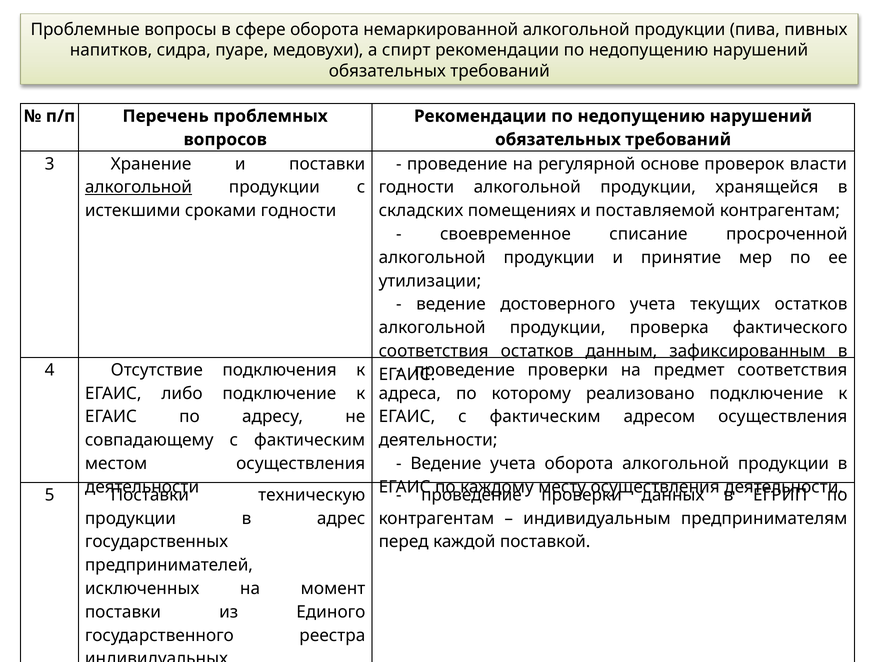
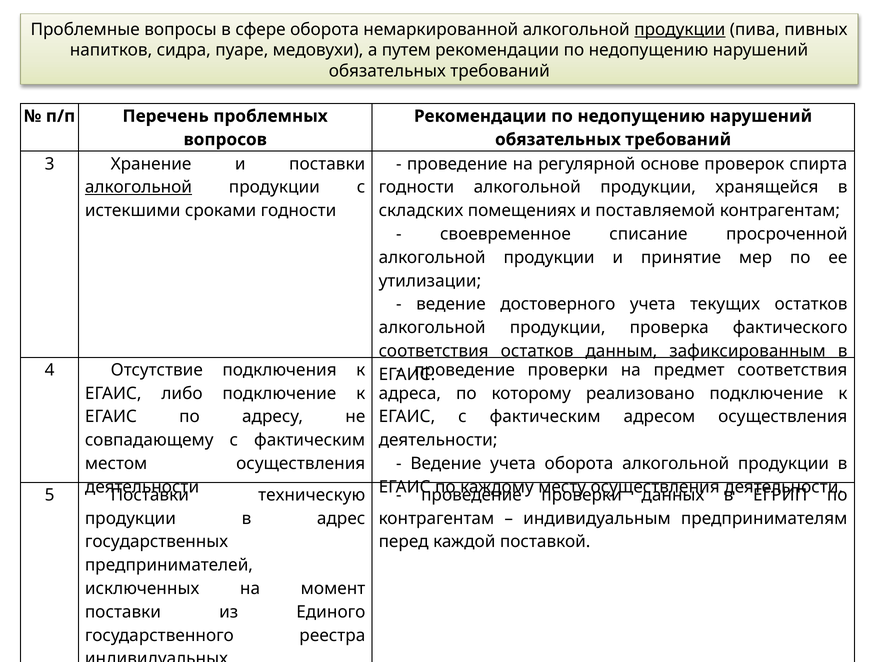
продукции underline: none -> present (680, 30)
спирт: спирт -> путем (406, 50)
власти: власти -> спирта (818, 164)
